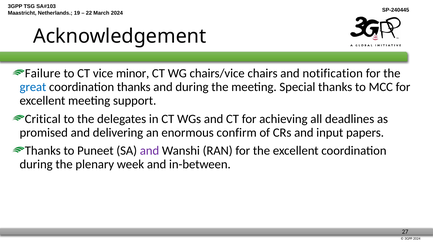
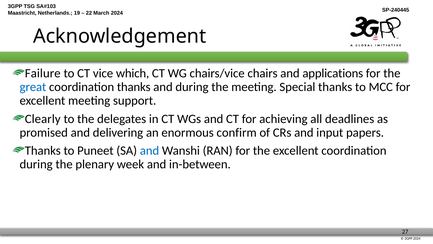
minor: minor -> which (133, 73)
notification: notification -> applications (333, 73)
Critical: Critical -> Clearly (43, 119)
and colour: purple -> blue (150, 150)
